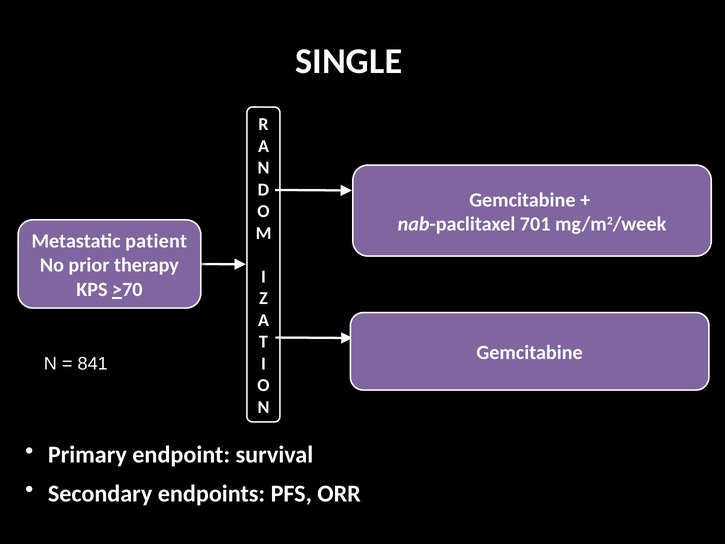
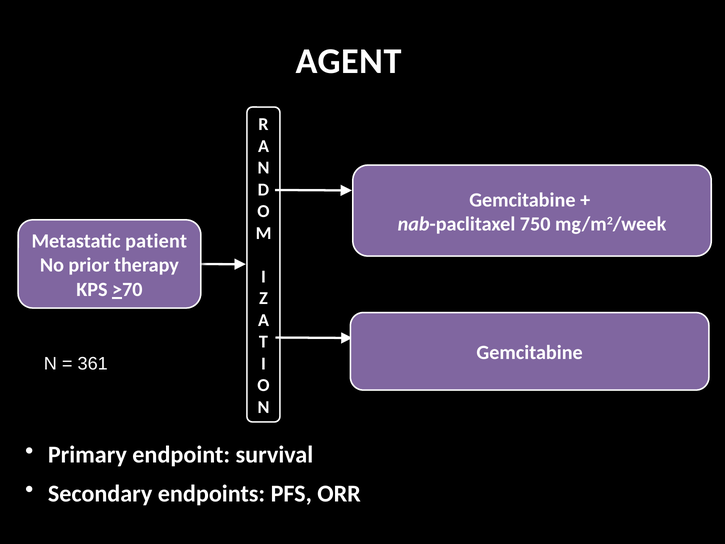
SINGLE: SINGLE -> AGENT (349, 61)
701: 701 -> 750 (535, 224)
841: 841 -> 361 (93, 364)
